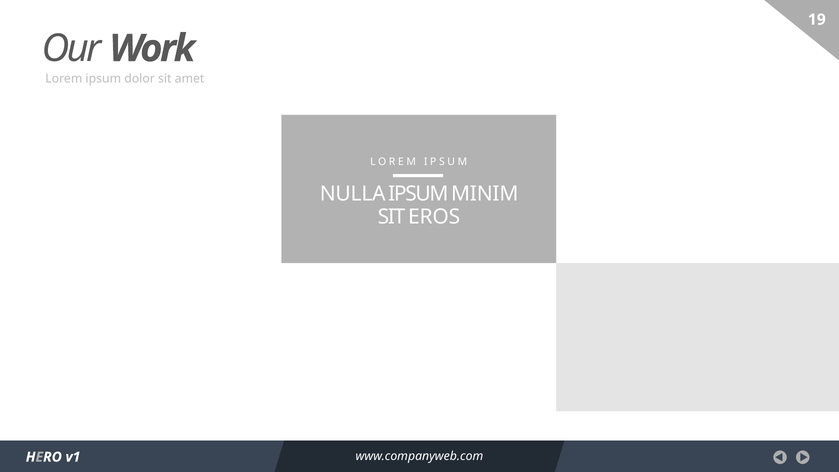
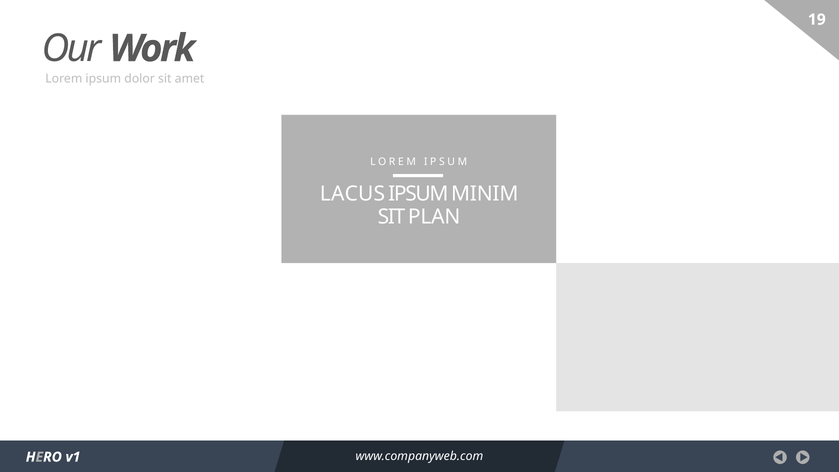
NULLA: NULLA -> LACUS (352, 194)
EROS: EROS -> PLAN (434, 217)
